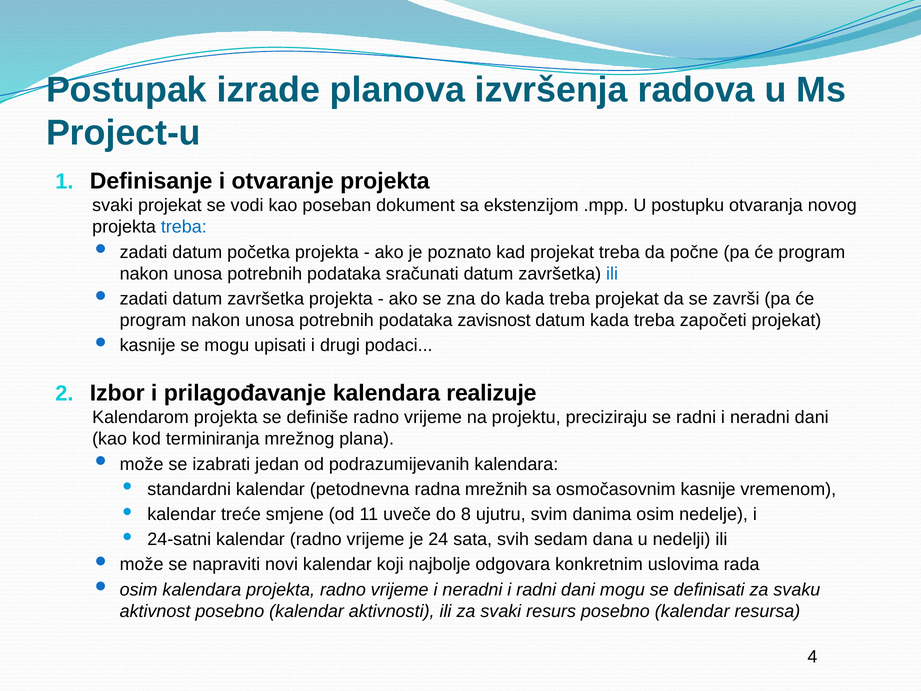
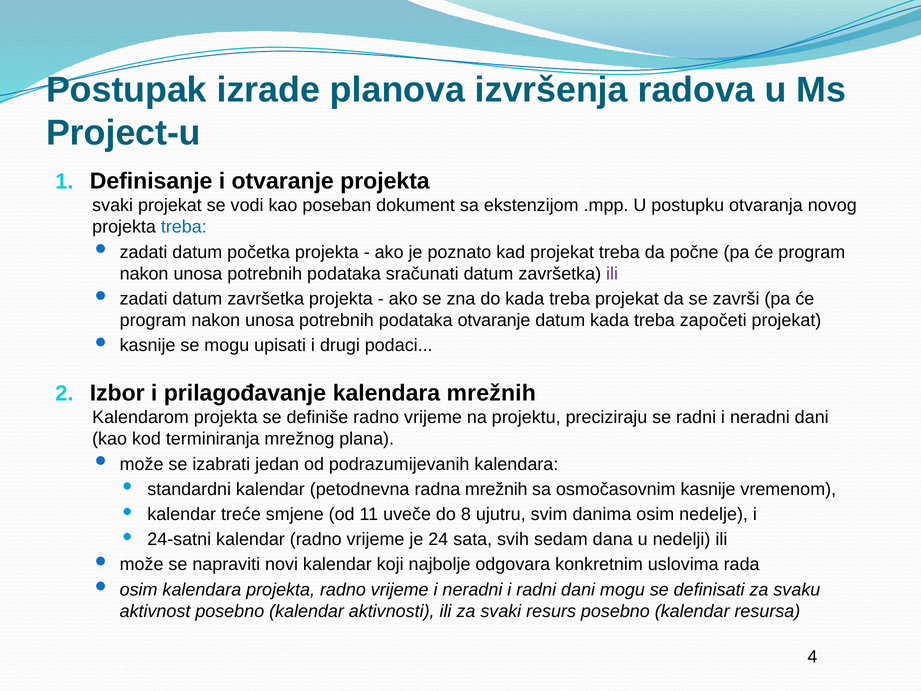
ili colour: blue -> purple (612, 274)
podataka zavisnost: zavisnost -> otvaranje (494, 320)
kalendara realizuje: realizuje -> mrežnih (491, 393)
